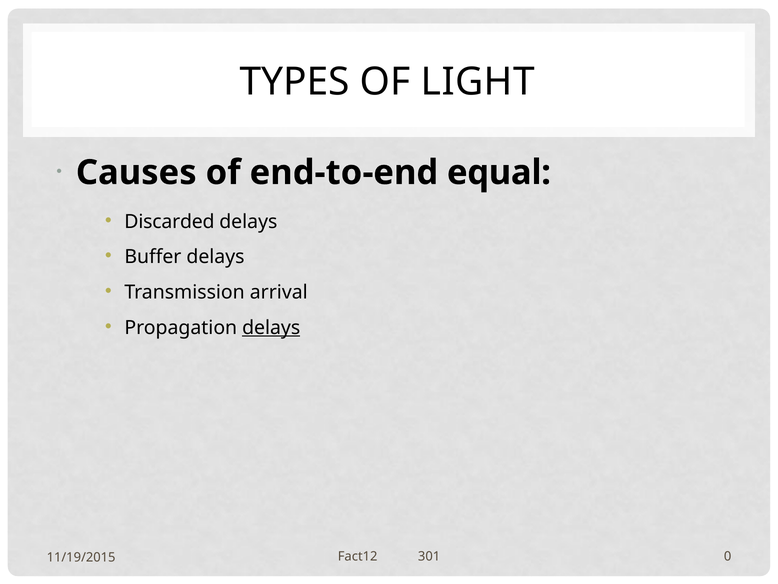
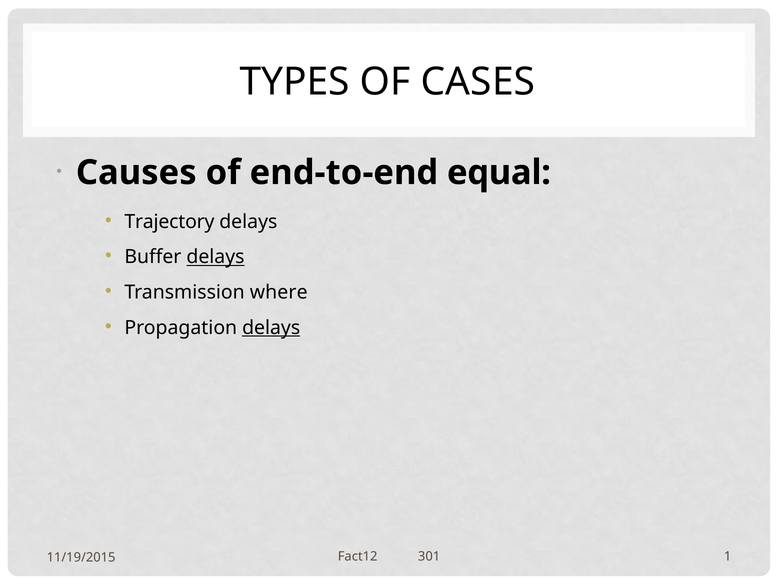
LIGHT: LIGHT -> CASES (478, 82)
Discarded: Discarded -> Trajectory (169, 221)
delays underline: none -> present (215, 257)
arrival: arrival -> where (279, 292)
0: 0 -> 1 (728, 556)
